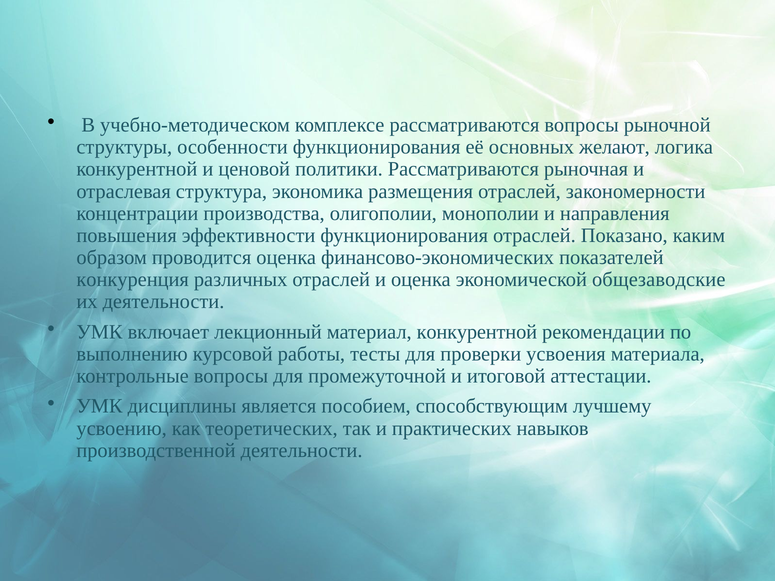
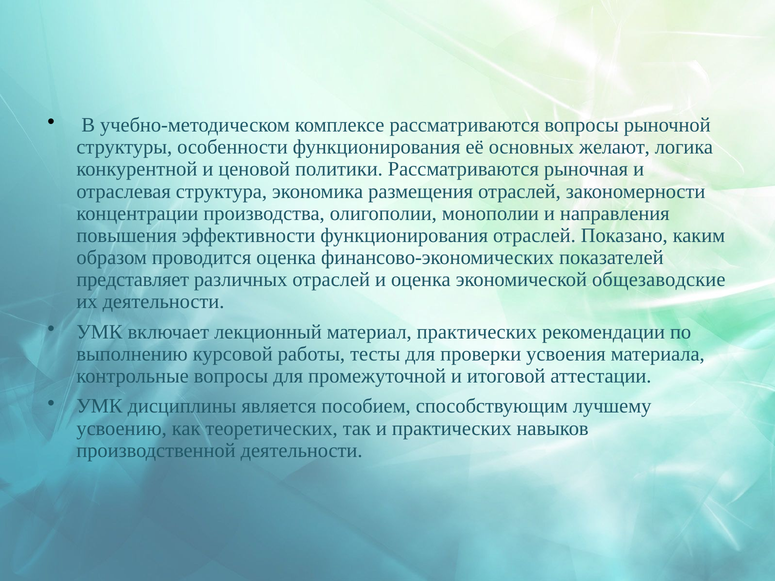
конкуренция: конкуренция -> представляет (133, 280)
материал конкурентной: конкурентной -> практических (477, 332)
